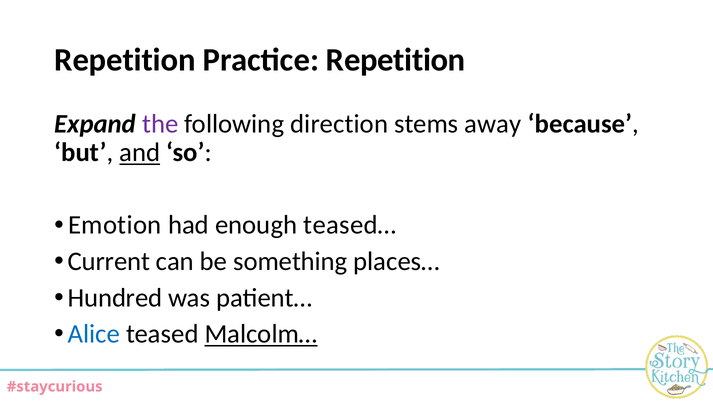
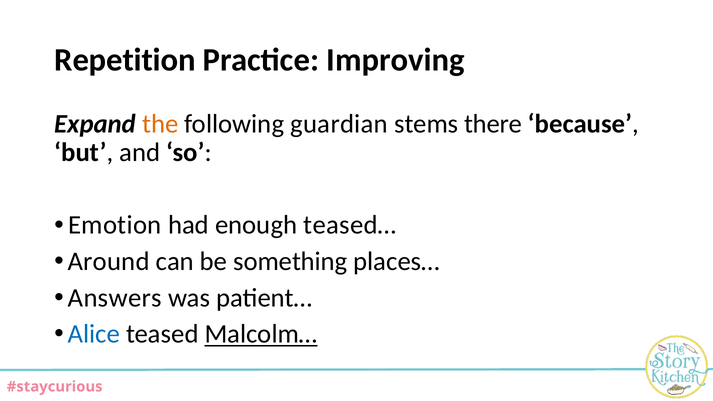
Practice Repetition: Repetition -> Improving (396, 60)
the colour: purple -> orange (160, 124)
direction: direction -> guardian (339, 124)
away: away -> there (493, 124)
and underline: present -> none (140, 153)
Current: Current -> Around (109, 262)
Hundred: Hundred -> Answers (115, 298)
